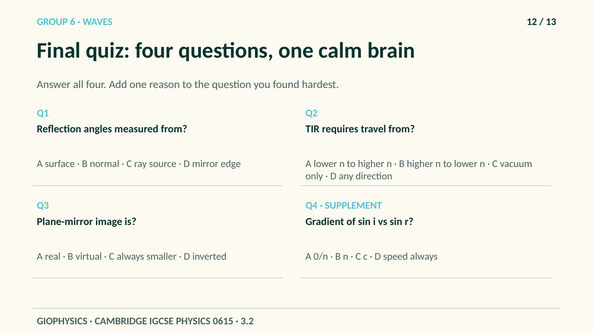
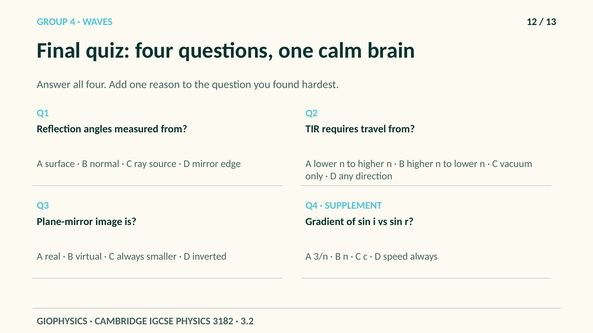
6: 6 -> 4 (73, 22)
0/n: 0/n -> 3/n (321, 257)
0615: 0615 -> 3182 (223, 322)
